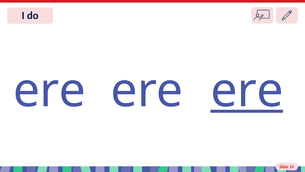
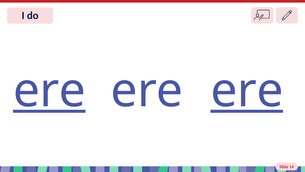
ere underline: none -> present (49, 90)
